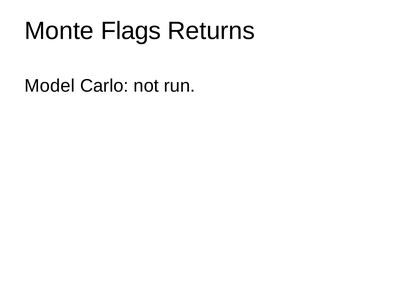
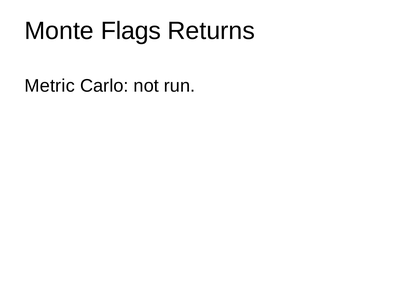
Model: Model -> Metric (50, 86)
